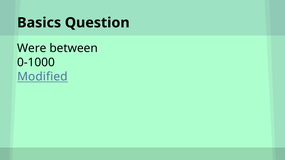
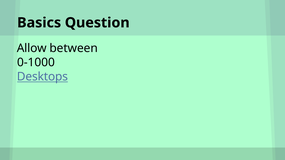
Were: Were -> Allow (32, 48)
Modified: Modified -> Desktops (43, 77)
